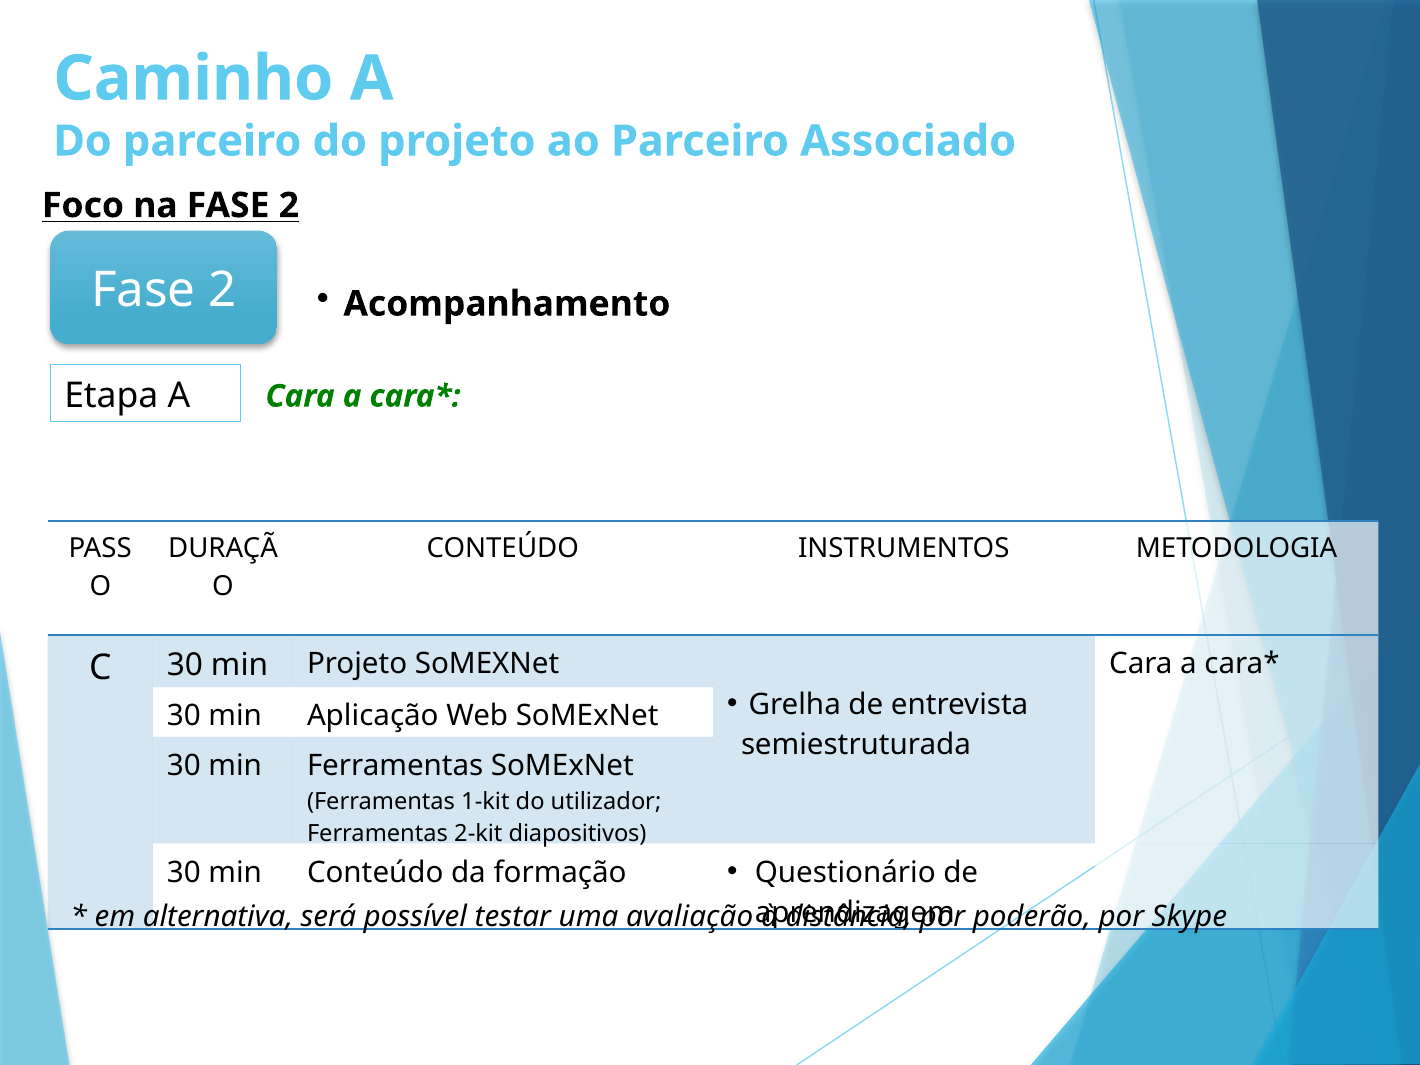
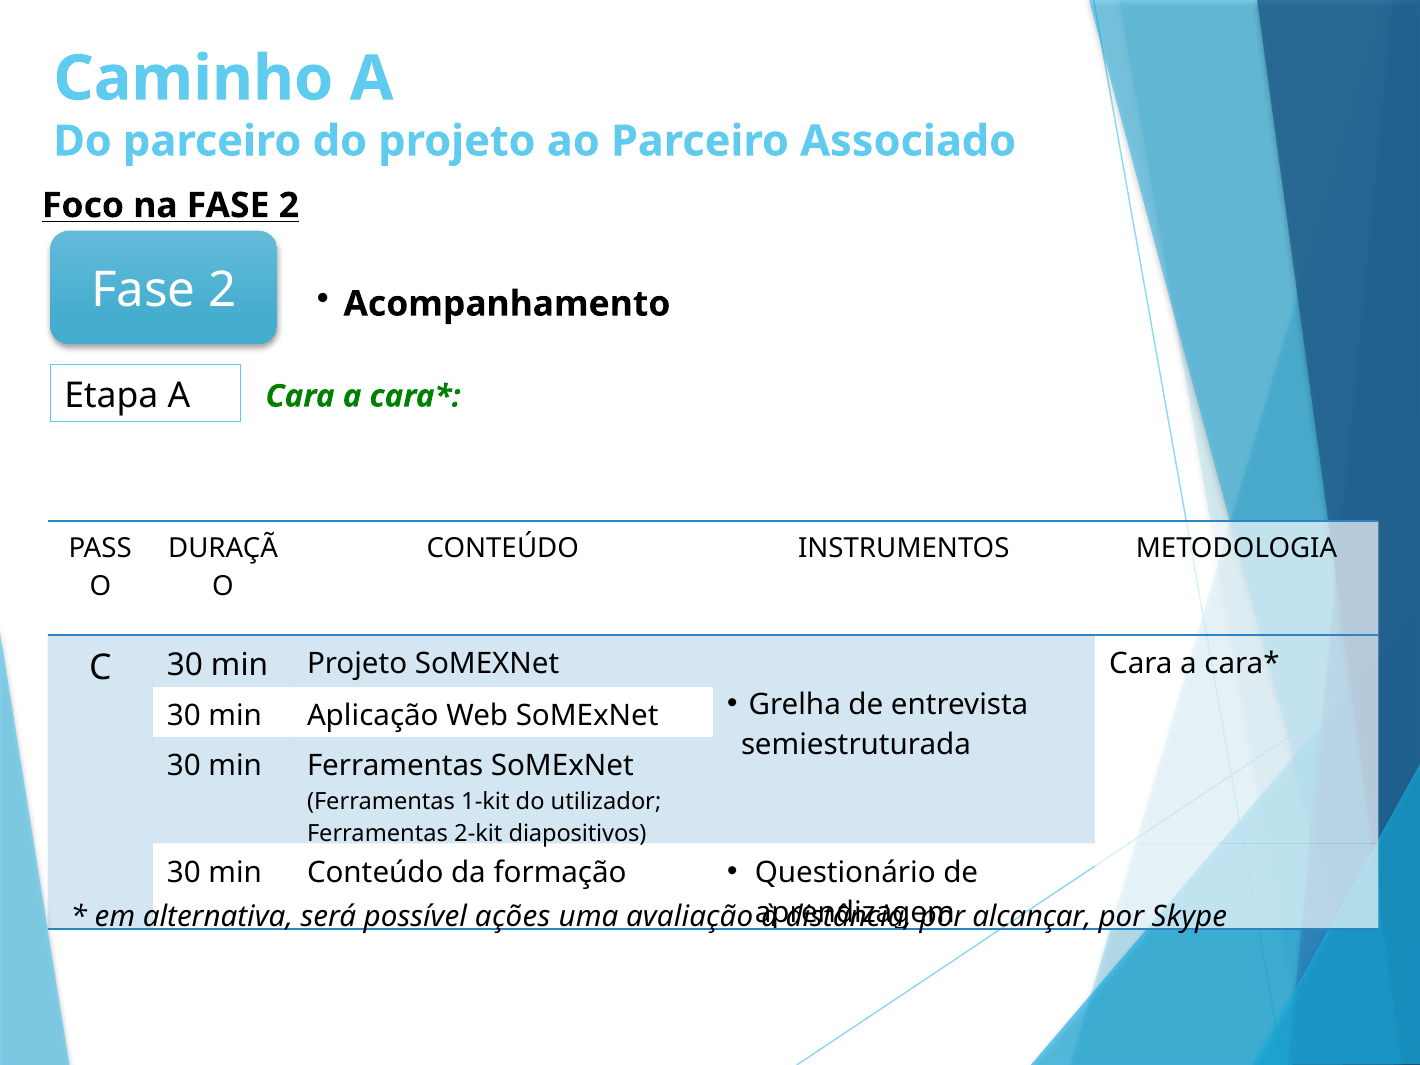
testar: testar -> ações (513, 917)
poderão: poderão -> alcançar (1032, 917)
